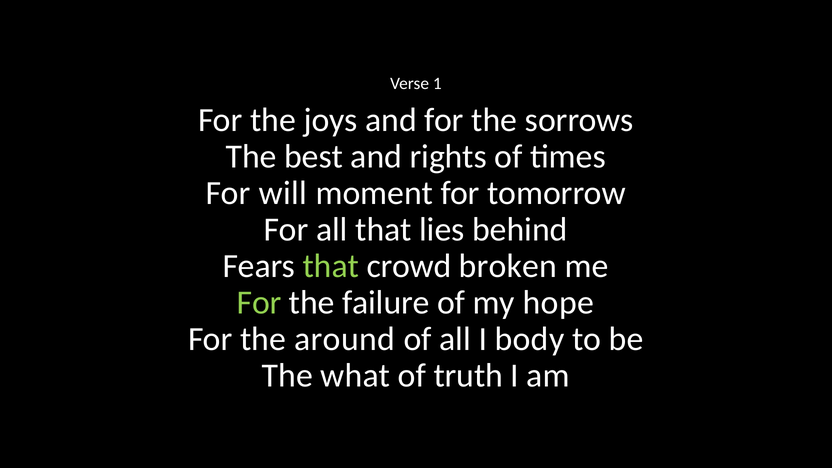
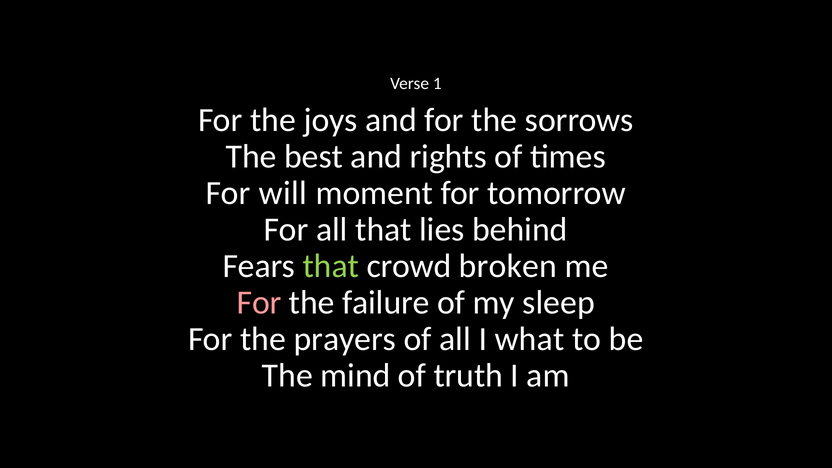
For colour: light green -> pink (259, 302)
hope: hope -> sleep (559, 302)
around: around -> prayers (345, 339)
body: body -> what (530, 339)
what: what -> mind (355, 375)
